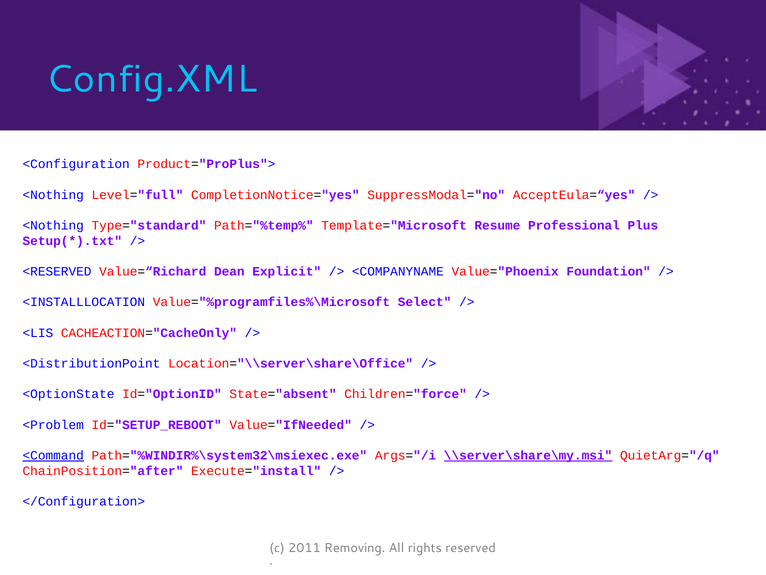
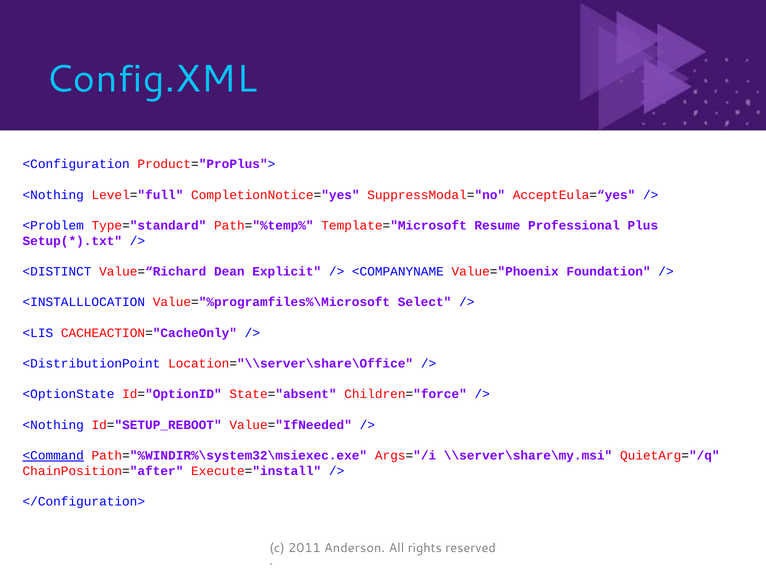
<Nothing: <Nothing -> <Problem (53, 225)
<RESERVED: <RESERVED -> <DISTINCT (57, 271)
<Problem: <Problem -> <Nothing (53, 425)
\\server\share\my.msi underline: present -> none (528, 455)
Removing: Removing -> Anderson (355, 547)
